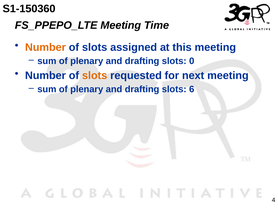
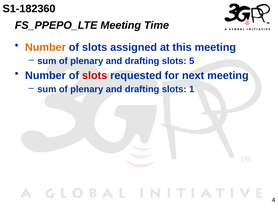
S1-150360: S1-150360 -> S1-182360 (29, 9)
0: 0 -> 5 (192, 61)
slots colour: orange -> red (95, 75)
6: 6 -> 1 (192, 89)
